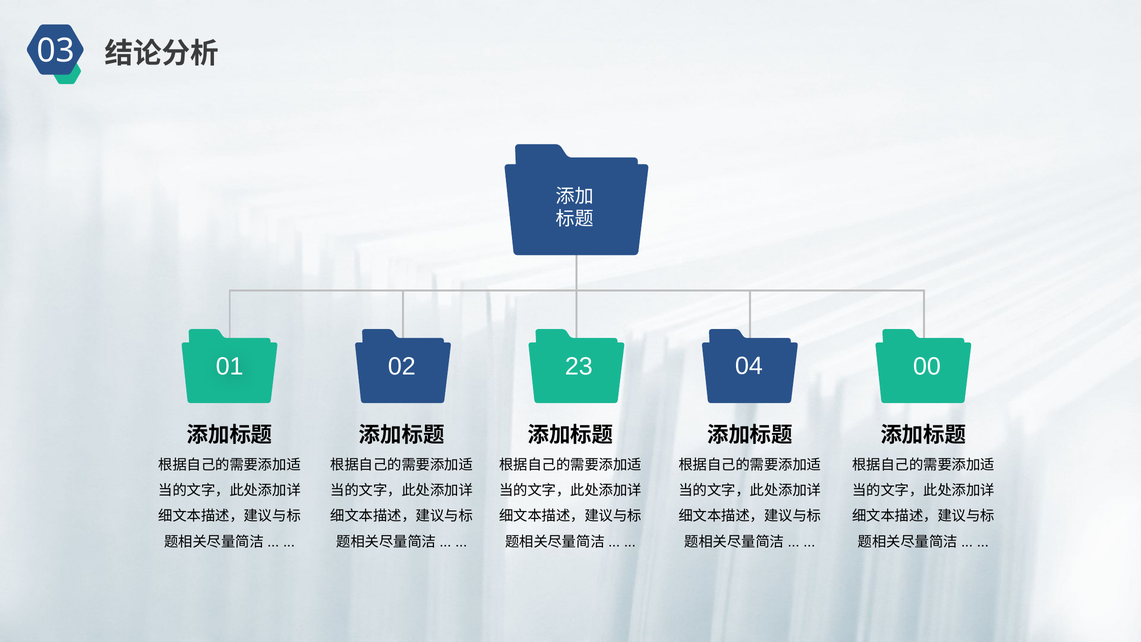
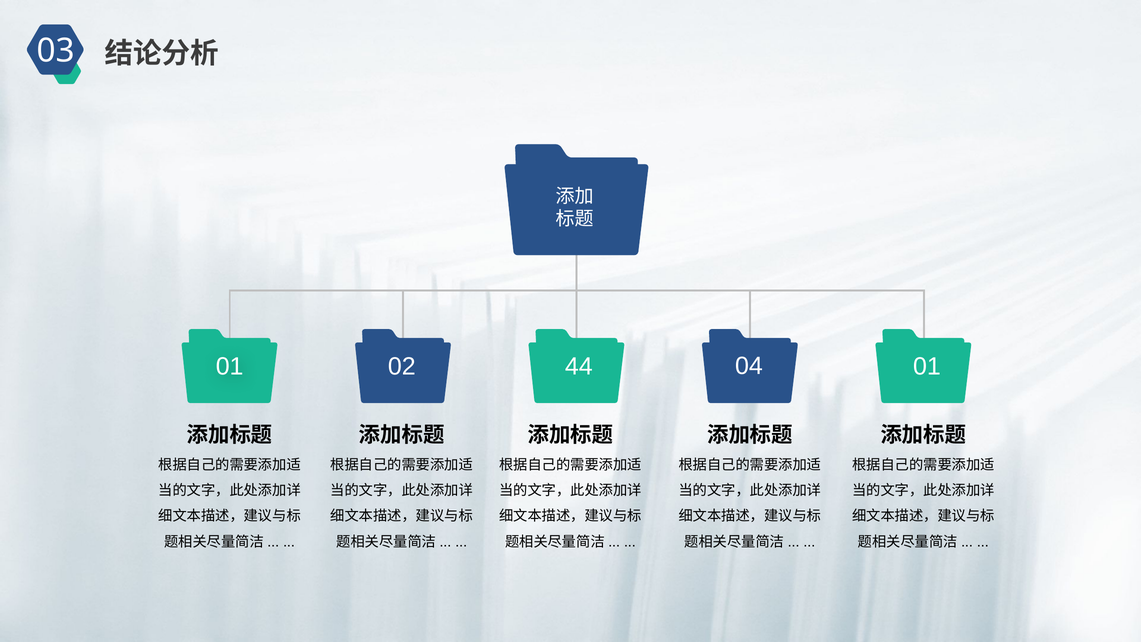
23: 23 -> 44 (579, 367)
04 00: 00 -> 01 (927, 367)
